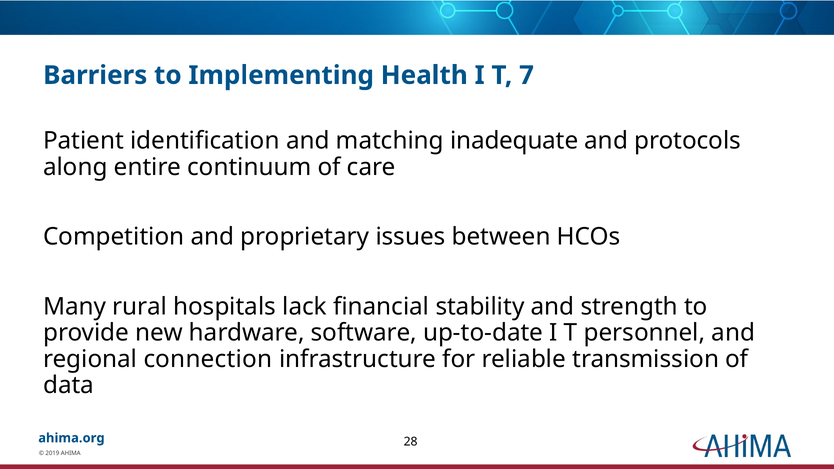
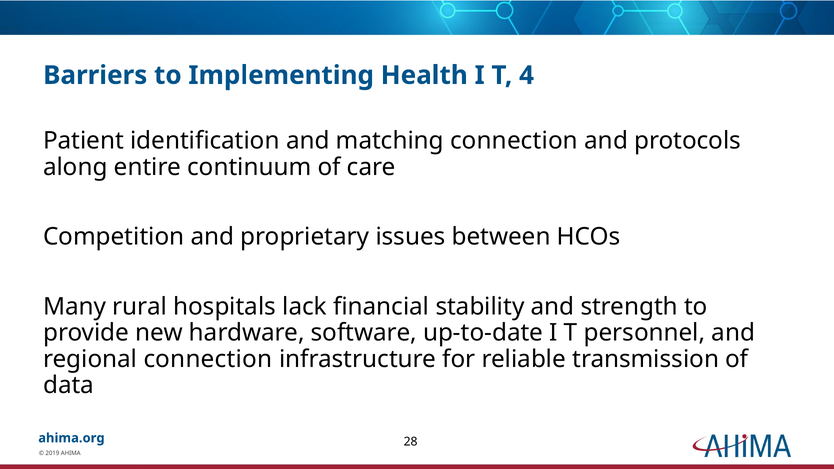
7: 7 -> 4 (527, 75)
matching inadequate: inadequate -> connection (514, 141)
